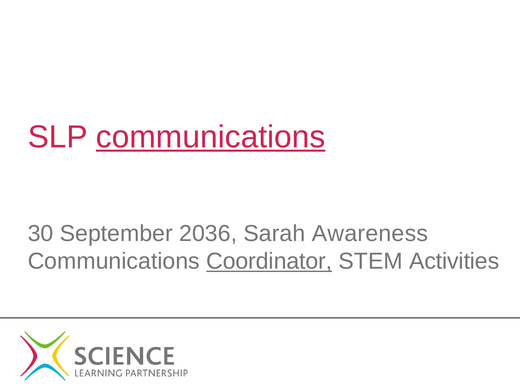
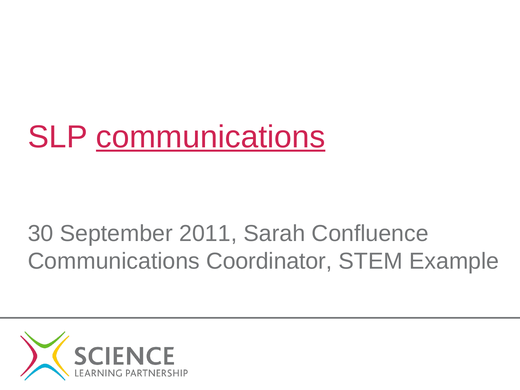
2036: 2036 -> 2011 (208, 234)
Awareness: Awareness -> Confluence (370, 234)
Coordinator underline: present -> none (269, 261)
Activities: Activities -> Example (454, 261)
